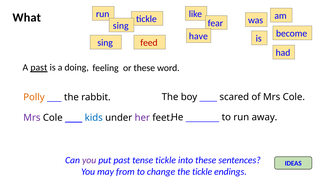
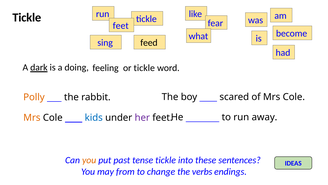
What: What -> Tickle (27, 17)
sing: sing -> feet (121, 26)
have: have -> what (198, 36)
feed colour: red -> black (149, 43)
A past: past -> dark (39, 67)
or these: these -> tickle (144, 68)
Mrs colour: purple -> orange (32, 117)
you colour: purple -> orange (89, 160)
the tickle: tickle -> verbs (202, 171)
